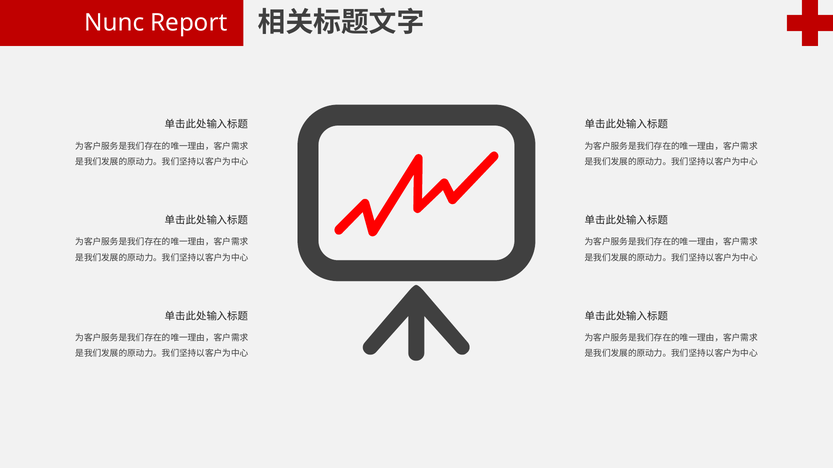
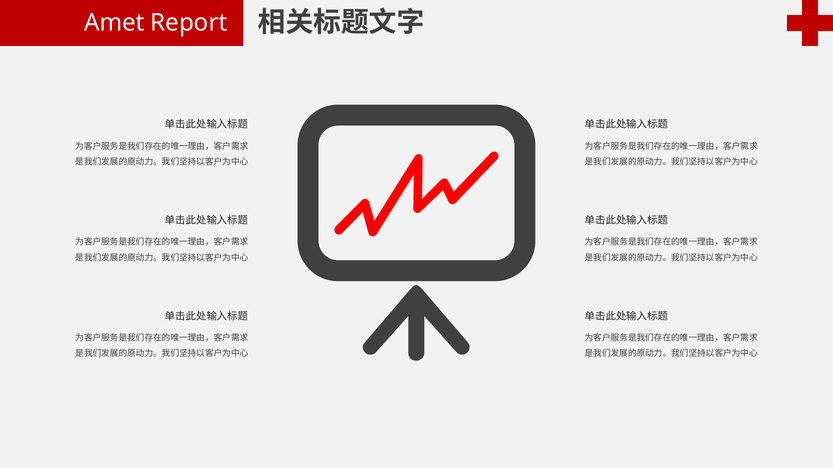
Nunc: Nunc -> Amet (114, 23)
